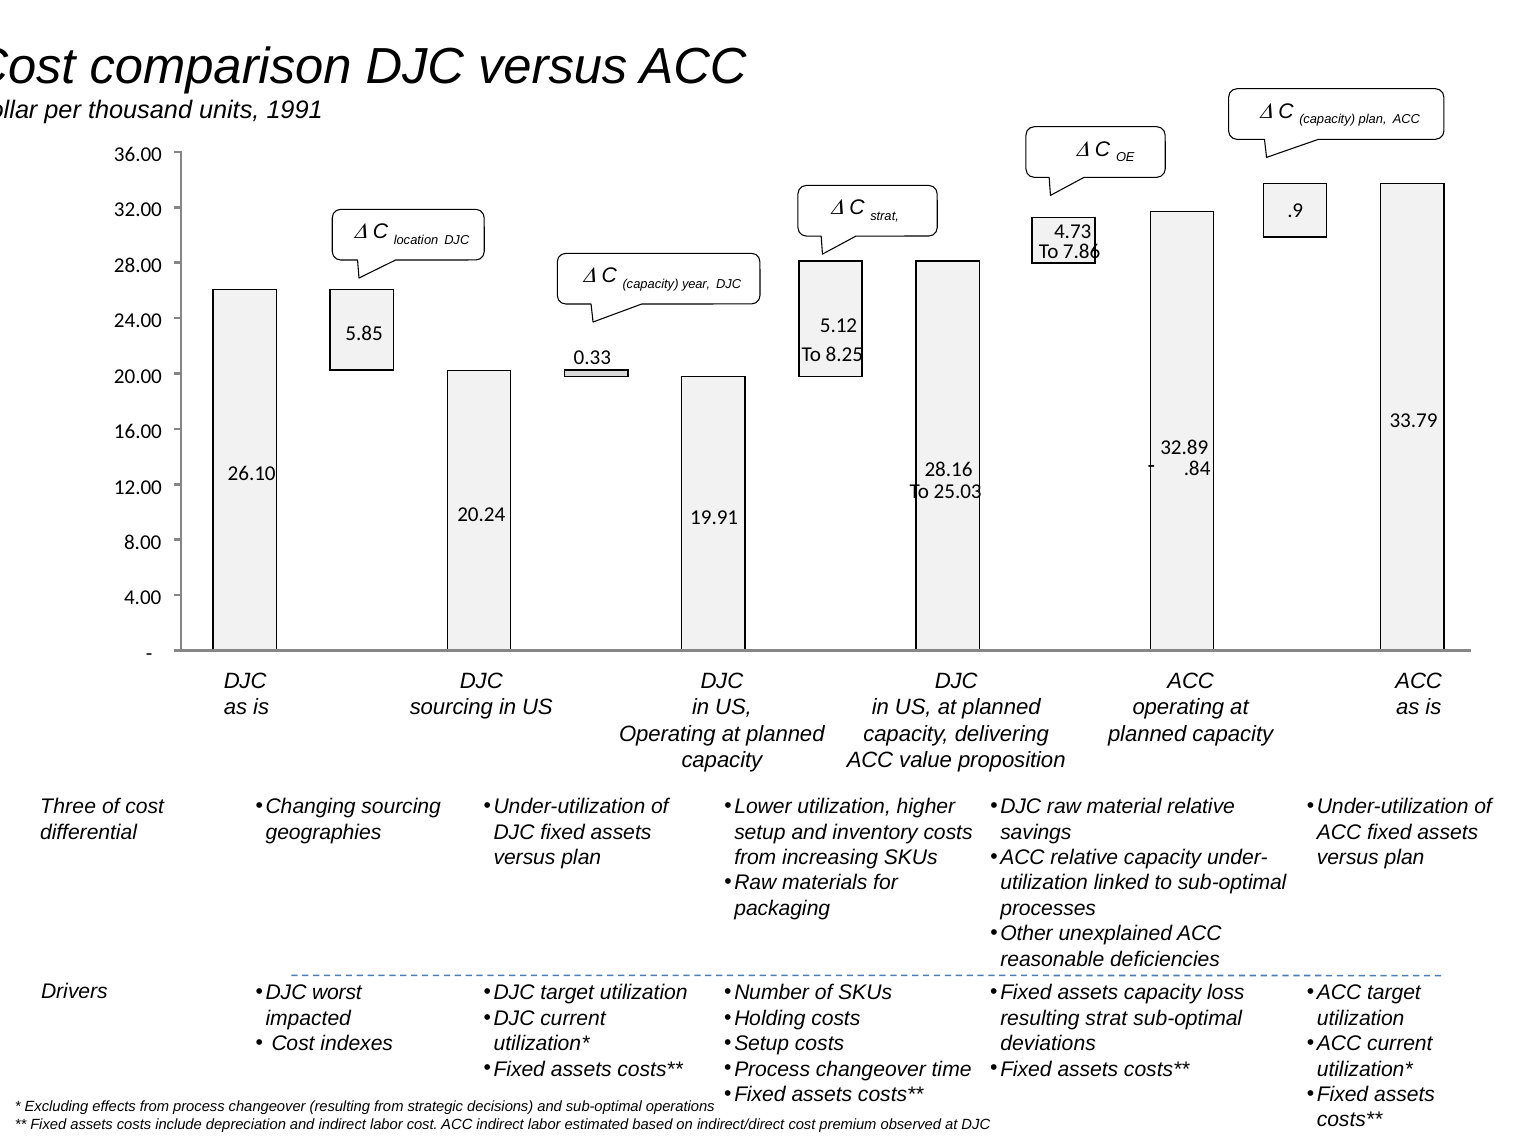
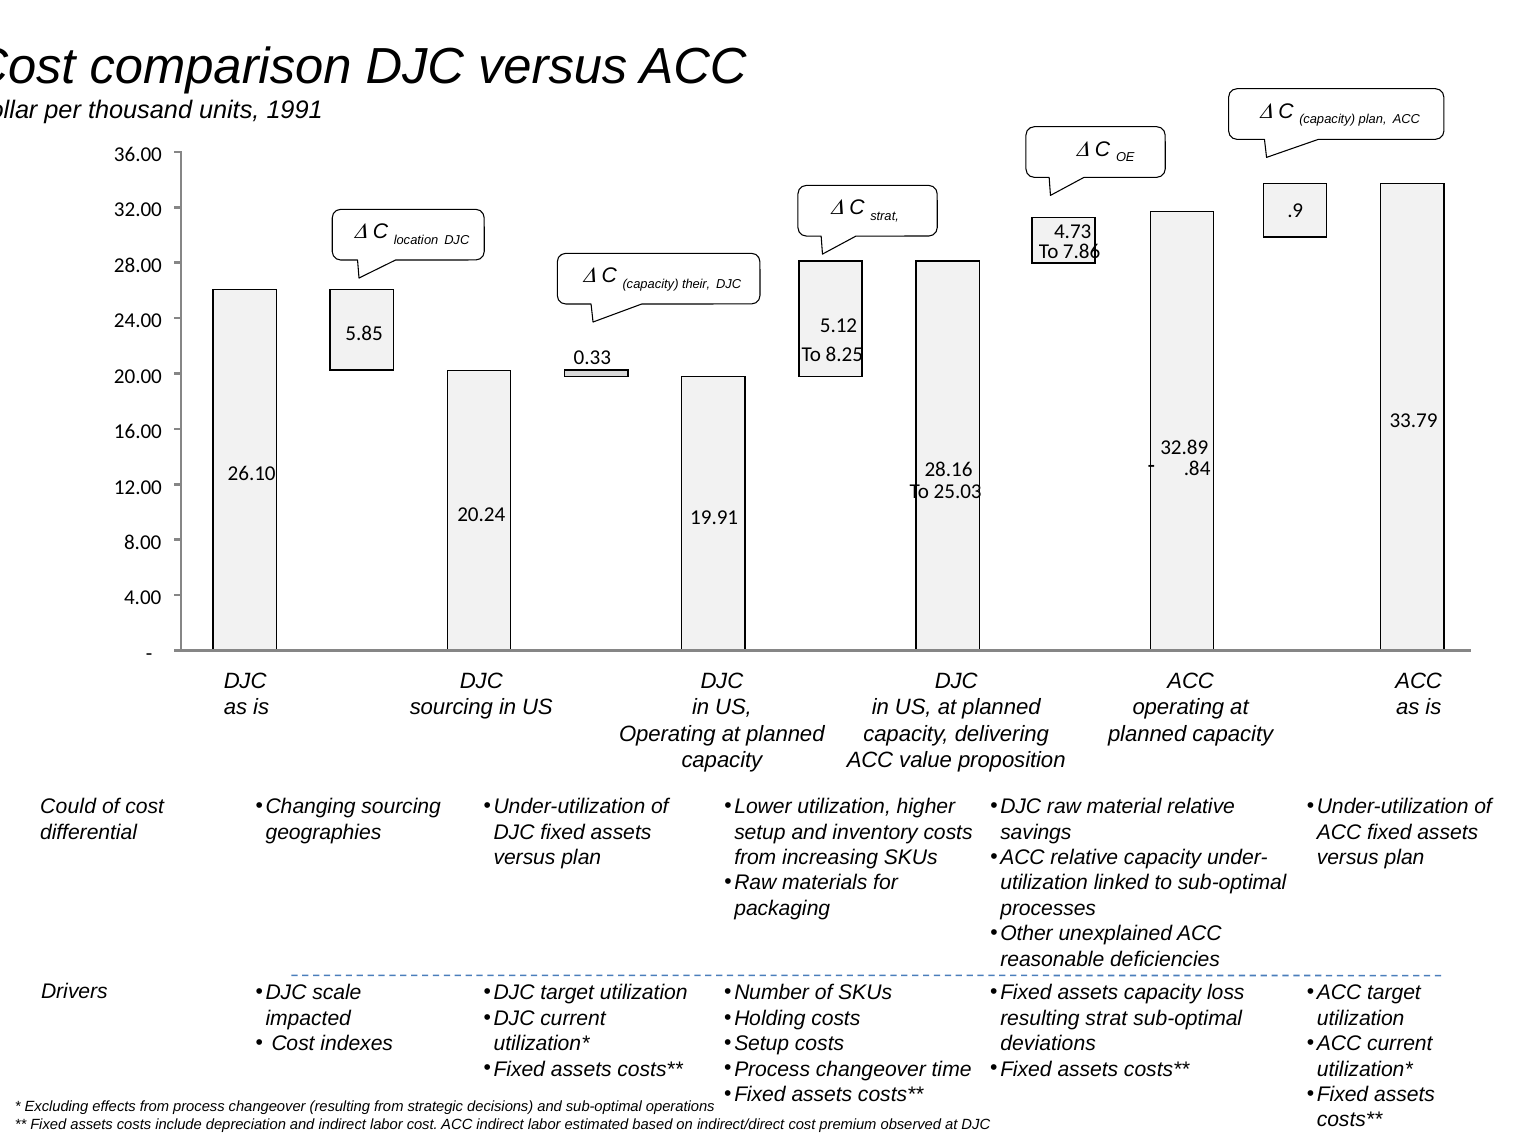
year: year -> their (696, 284)
Three: Three -> Could (68, 807)
worst: worst -> scale (337, 993)
